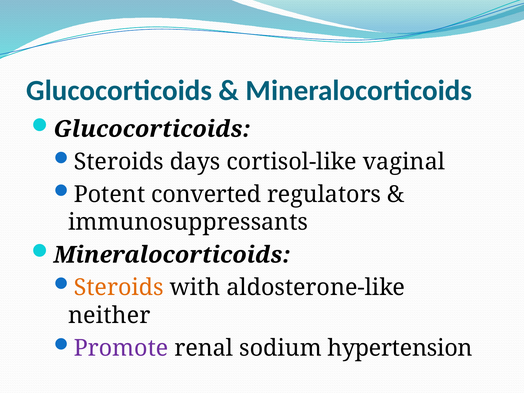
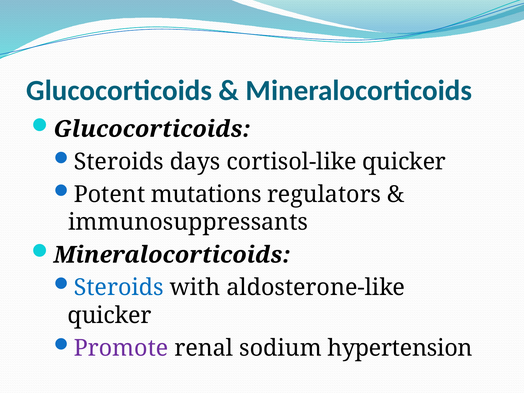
cortisol-like vaginal: vaginal -> quicker (404, 162)
converted: converted -> mutations (206, 194)
Steroids colour: orange -> blue (119, 288)
neither: neither -> quicker (109, 315)
